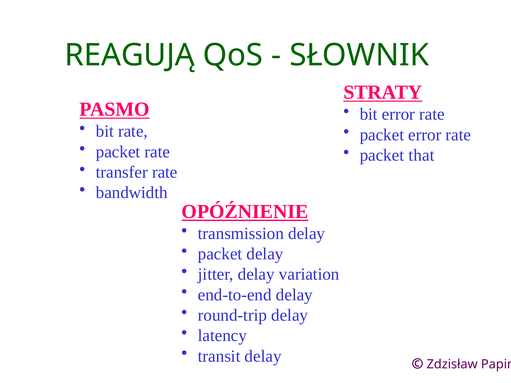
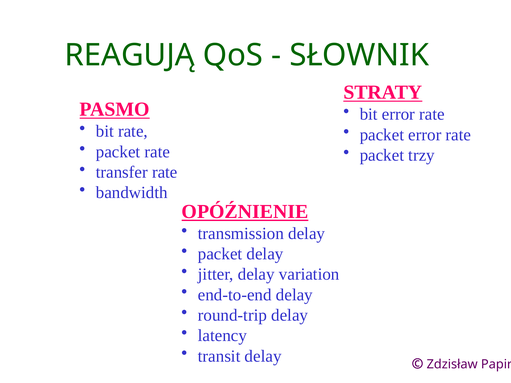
that: that -> trzy (422, 155)
